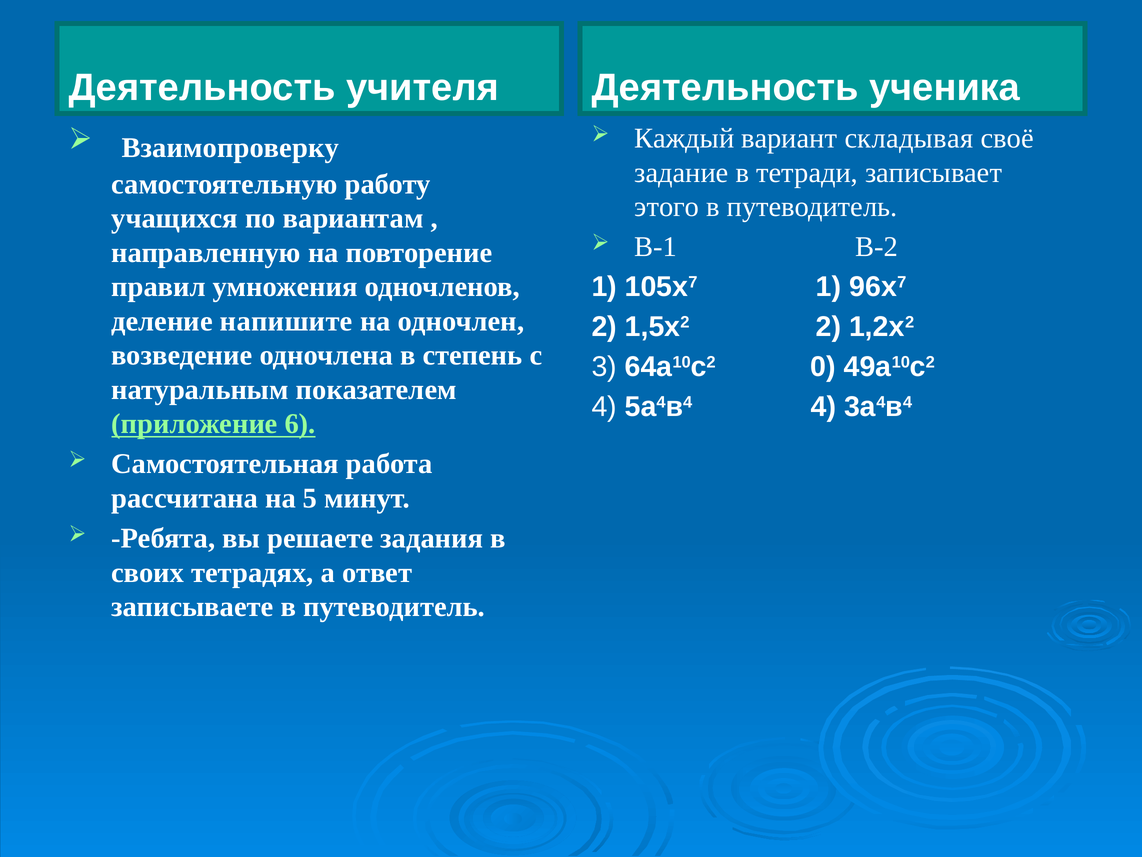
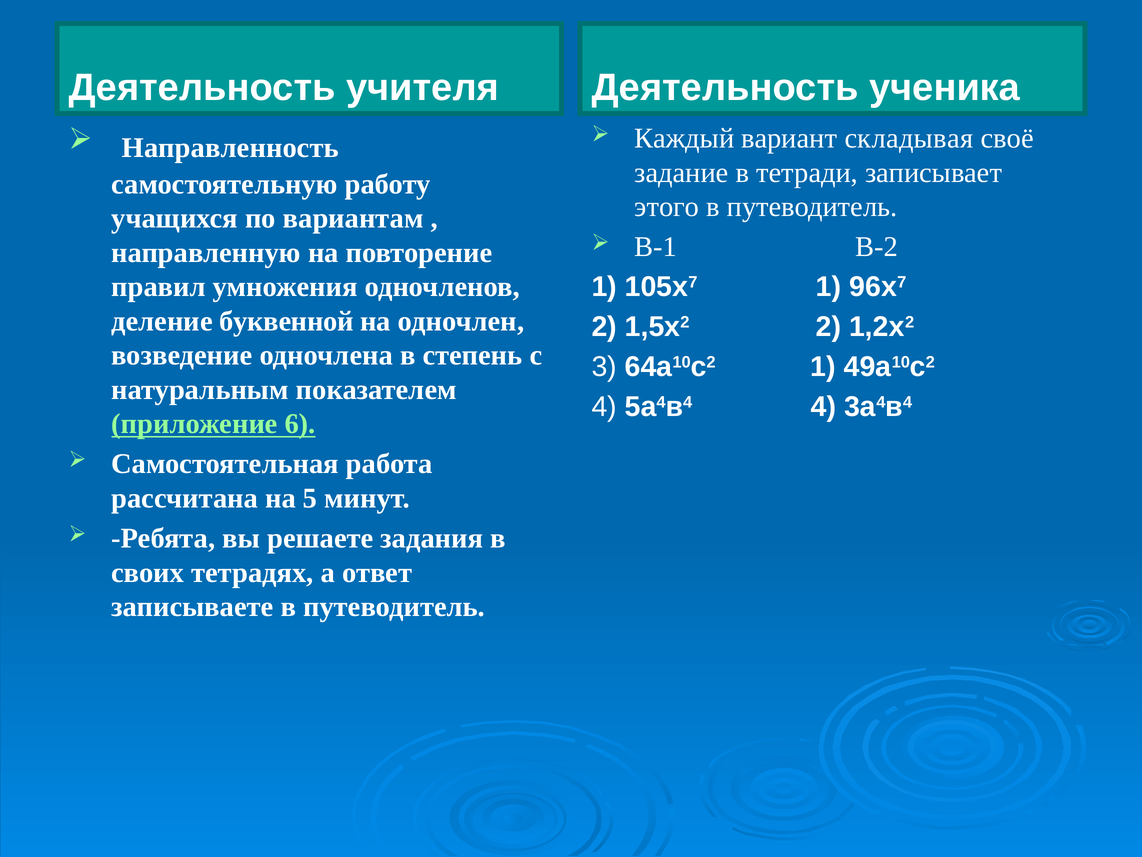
Взаимопроверку: Взаимопроверку -> Направленность (230, 148)
напишите: напишите -> буквенной (286, 321)
64а10с2 0: 0 -> 1 (823, 367)
